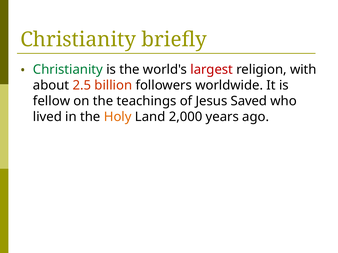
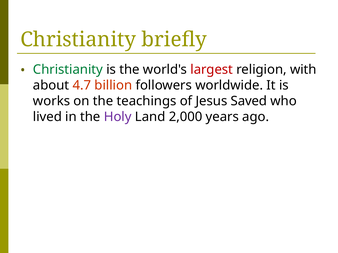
2.5: 2.5 -> 4.7 (82, 85)
fellow: fellow -> works (52, 101)
Holy colour: orange -> purple (118, 117)
